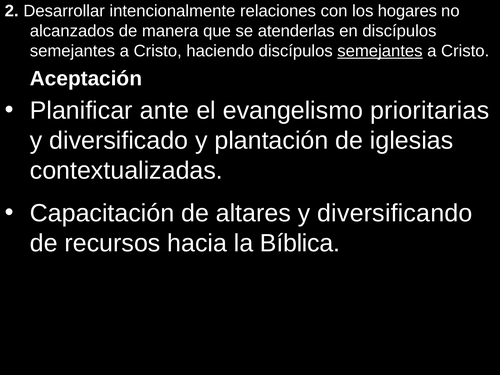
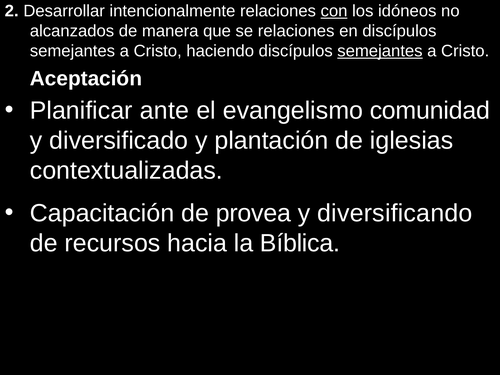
con underline: none -> present (334, 11)
hogares: hogares -> idóneos (407, 11)
se atenderlas: atenderlas -> relaciones (296, 31)
prioritarias: prioritarias -> comunidad (430, 111)
altares: altares -> provea (253, 213)
